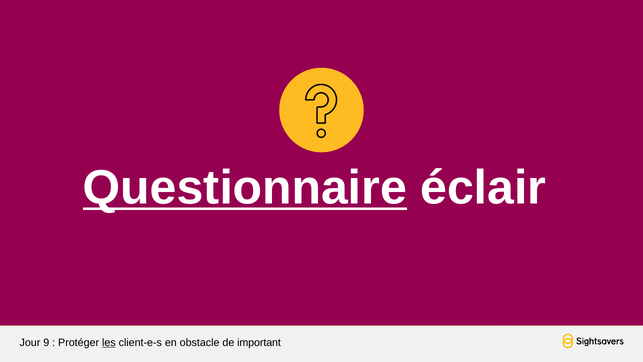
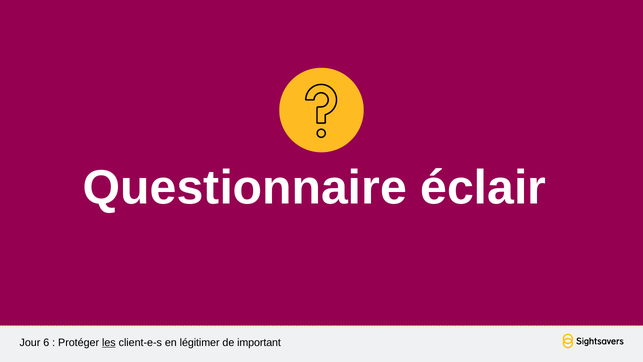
Questionnaire underline: present -> none (245, 188)
9: 9 -> 6 (46, 342)
obstacle: obstacle -> légitimer (200, 342)
